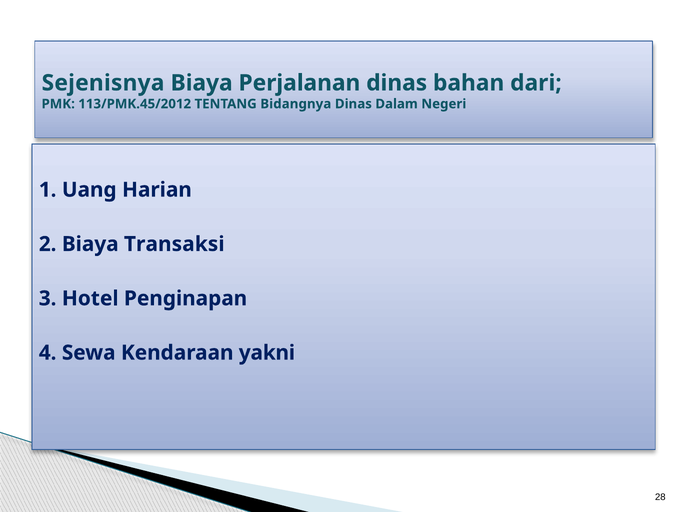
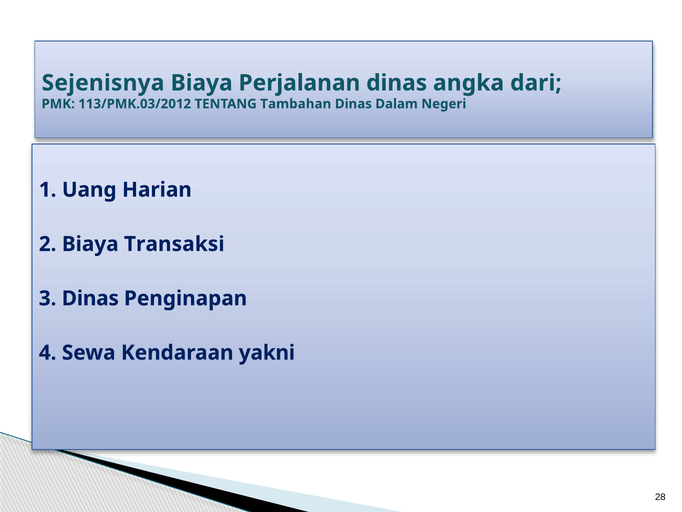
bahan: bahan -> angka (469, 83)
113/PMK.45/2012: 113/PMK.45/2012 -> 113/PMK.03/2012 (135, 104)
Bidangnya: Bidangnya -> Tambahan (296, 104)
3 Hotel: Hotel -> Dinas (90, 298)
